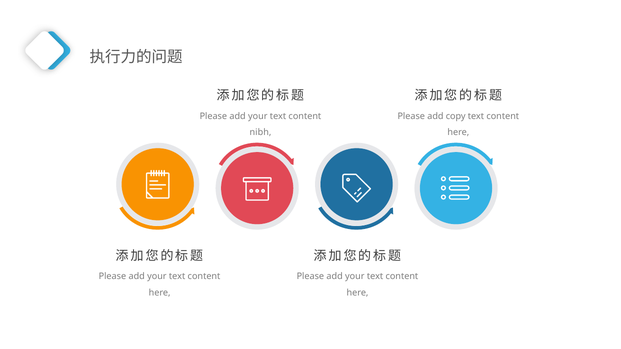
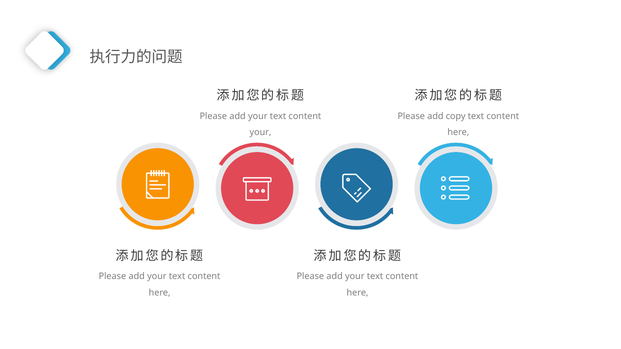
nibh: nibh -> your (260, 133)
